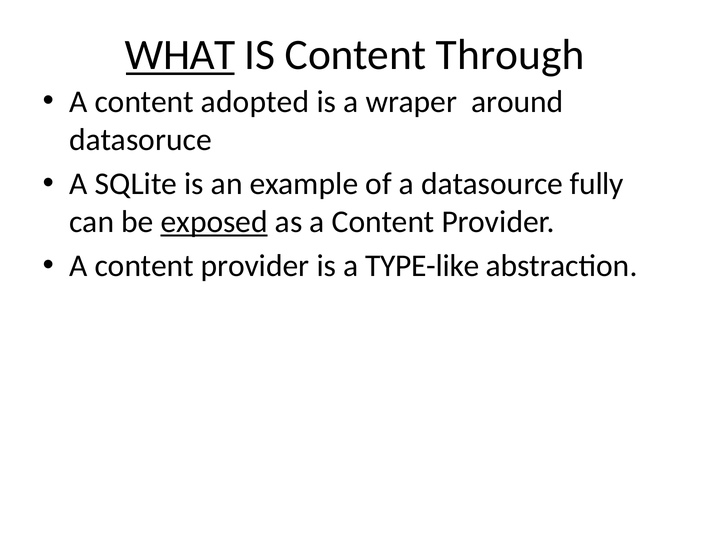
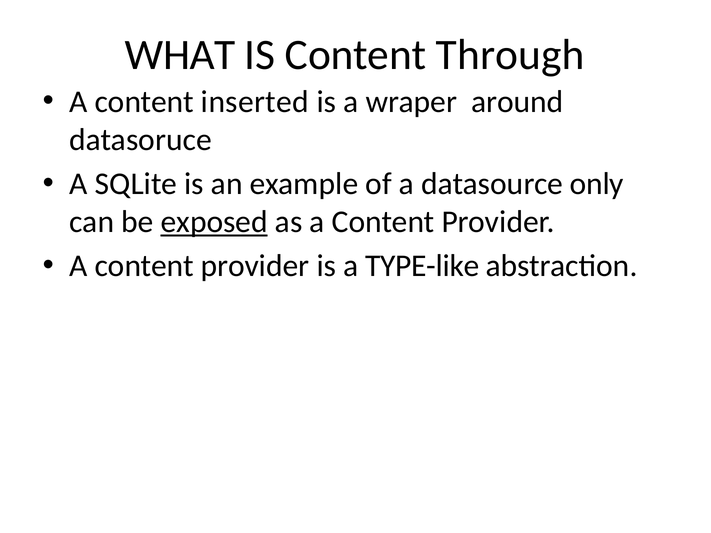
WHAT underline: present -> none (180, 55)
adopted: adopted -> inserted (255, 102)
fully: fully -> only (597, 184)
